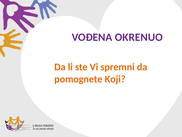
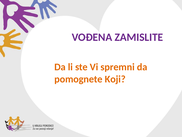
OKRENUO: OKRENUO -> ZAMISLITE (139, 37)
